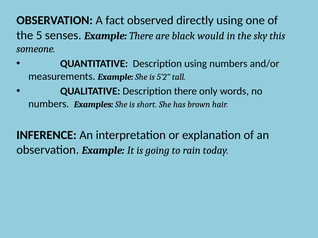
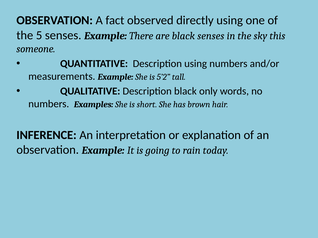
black would: would -> senses (211, 36)
Description there: there -> black (185, 91)
